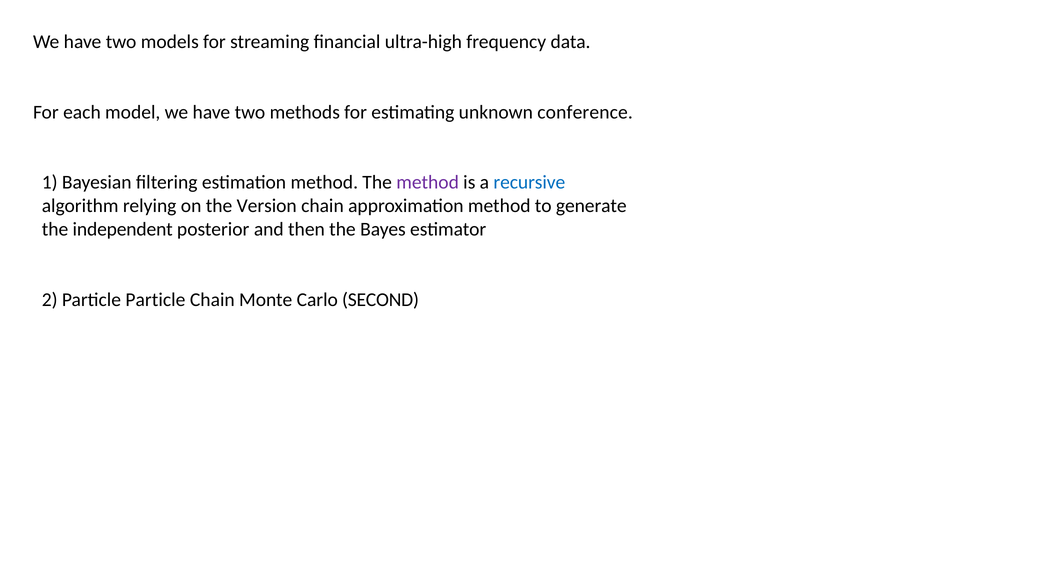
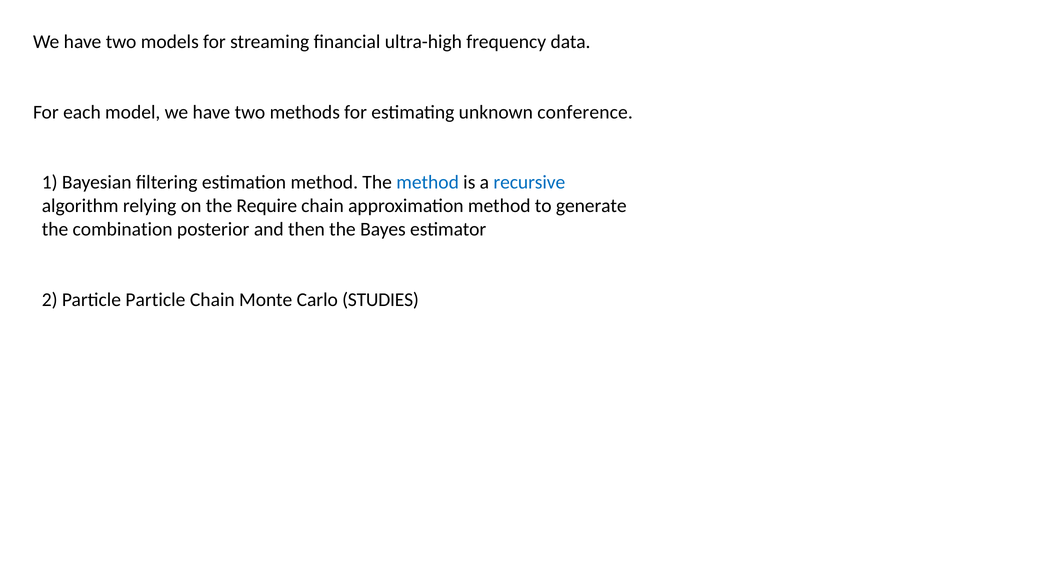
method colour: purple -> blue (428, 182)
Version: Version -> Require (267, 206)
independent: independent -> combination (123, 229)
SECOND: SECOND -> STUDIES (380, 300)
